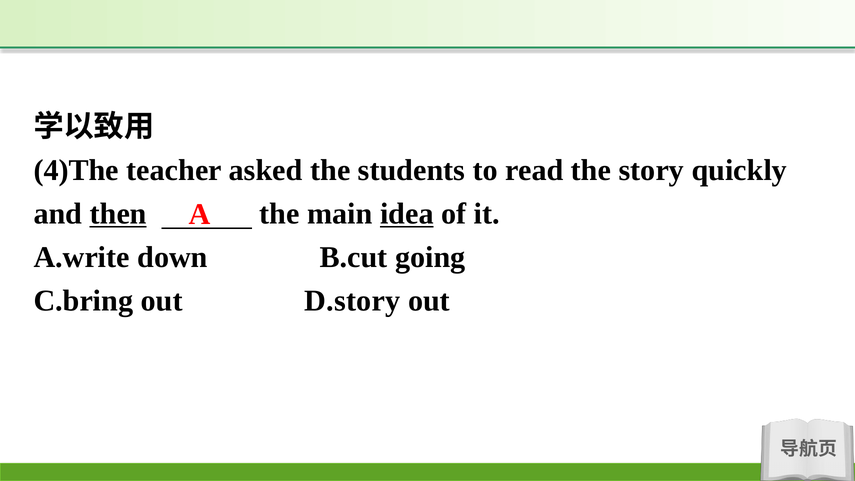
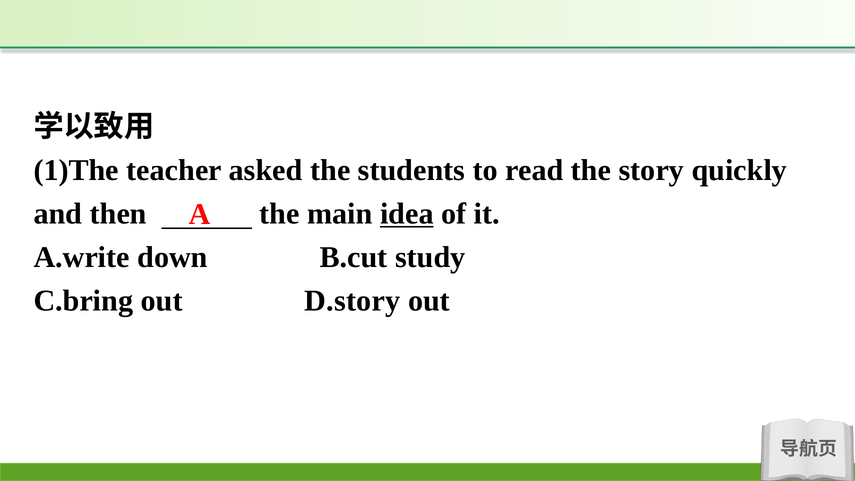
4)The: 4)The -> 1)The (76, 170)
then underline: present -> none (118, 214)
going: going -> study (430, 257)
